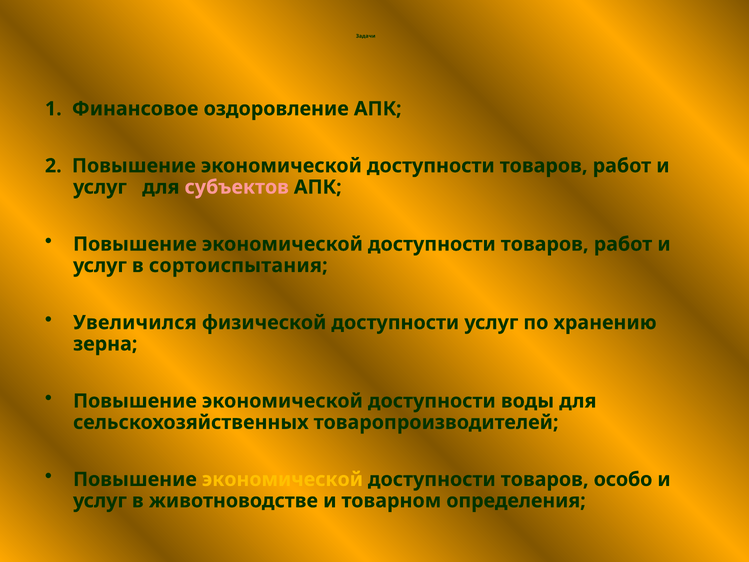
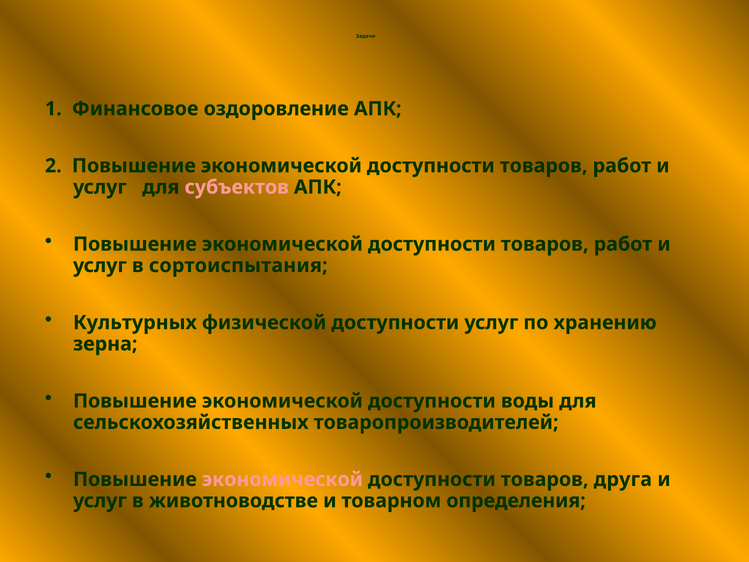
Увеличился: Увеличился -> Культурных (135, 322)
экономической colour: yellow -> pink (282, 479)
особо: особо -> друга (623, 479)
